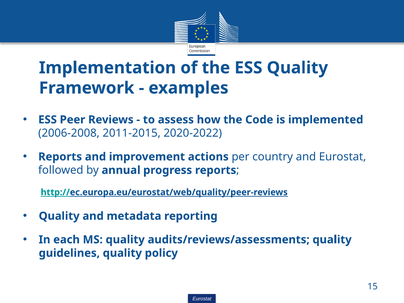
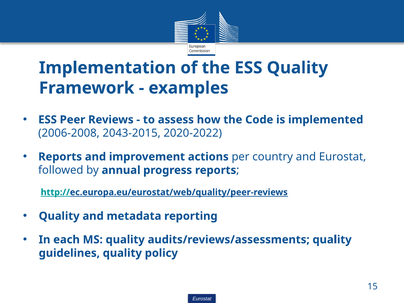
2011-2015: 2011-2015 -> 2043-2015 (132, 133)
